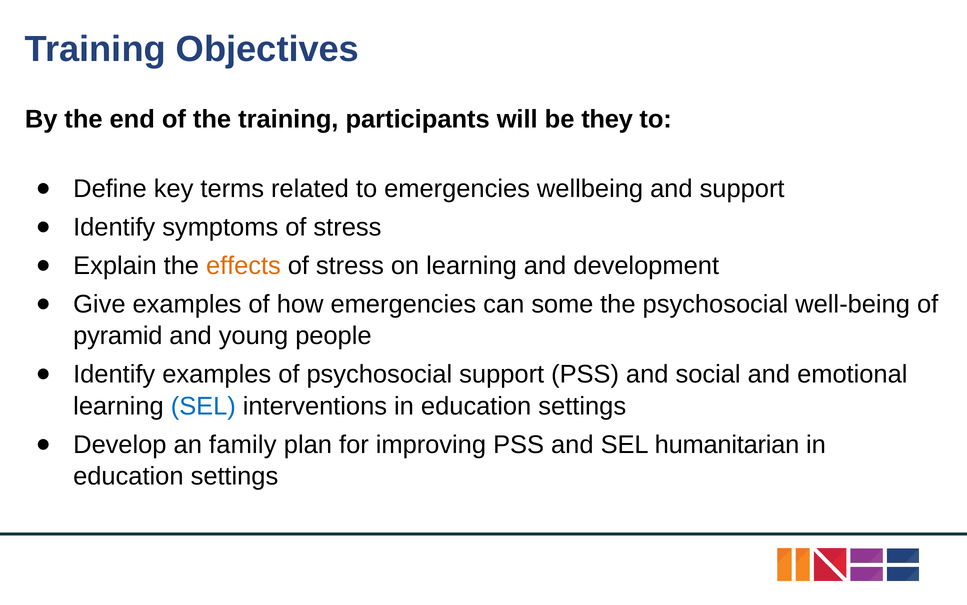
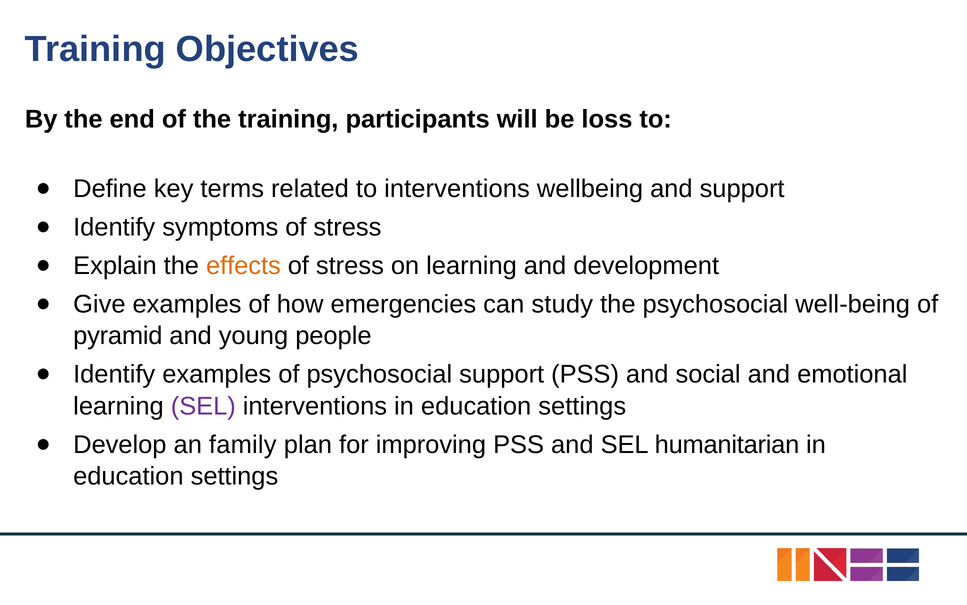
they: they -> loss (607, 119)
to emergencies: emergencies -> interventions (457, 189)
some: some -> study (562, 304)
SEL colour: blue -> purple (203, 406)
